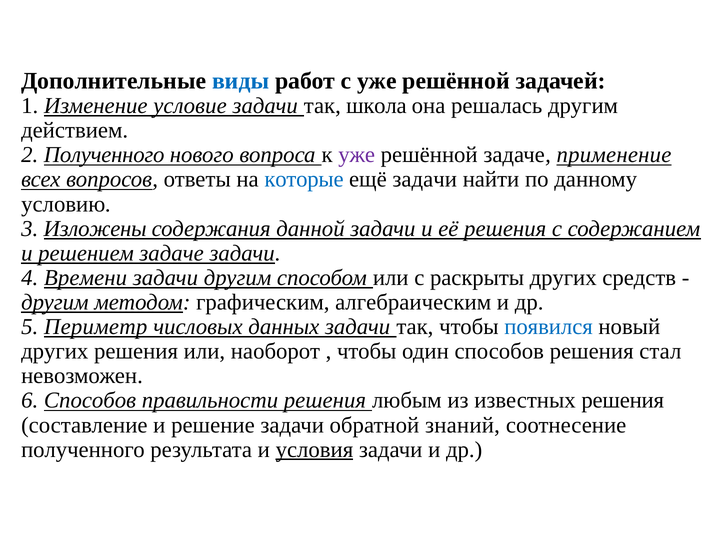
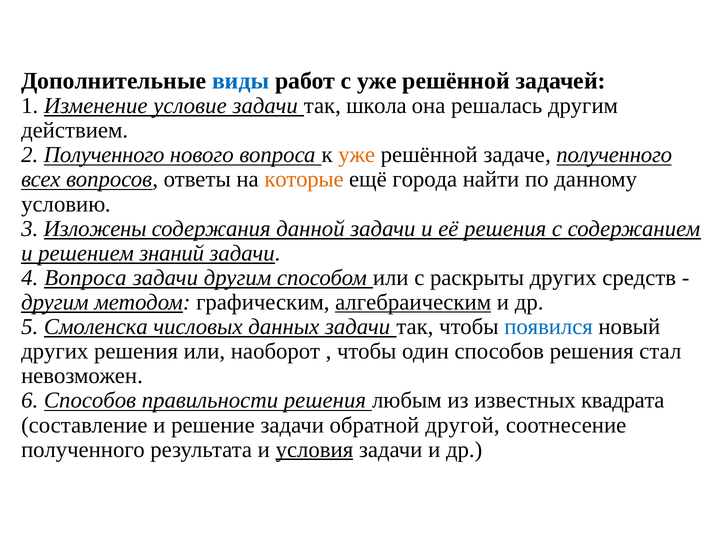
уже colour: purple -> orange (357, 155)
задаче применение: применение -> полученного (614, 155)
которые colour: blue -> orange (304, 180)
ещё задачи: задачи -> города (425, 180)
решением задаче: задаче -> знаний (172, 253)
4 Времени: Времени -> Вопроса (85, 278)
алгебраическим underline: none -> present (413, 303)
Периметр: Периметр -> Смоленска (96, 327)
известных решения: решения -> квадрата (623, 401)
знаний: знаний -> другой (462, 426)
